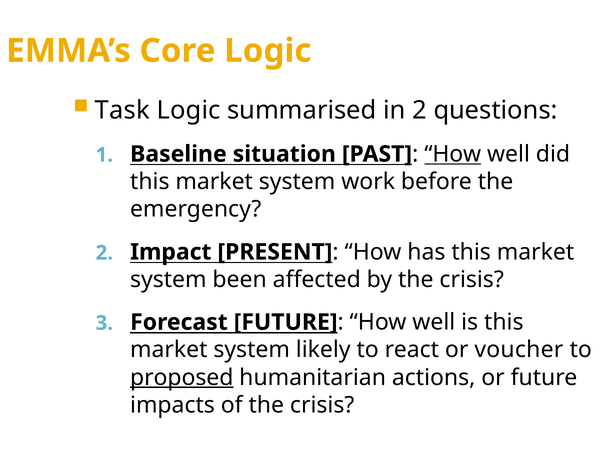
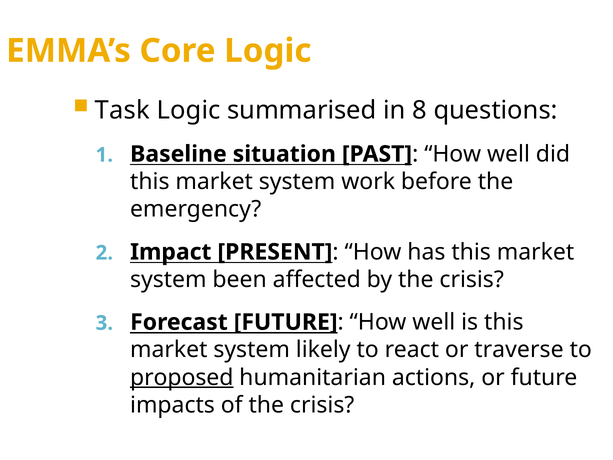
in 2: 2 -> 8 (420, 110)
How underline: present -> none (453, 154)
voucher: voucher -> traverse (519, 350)
